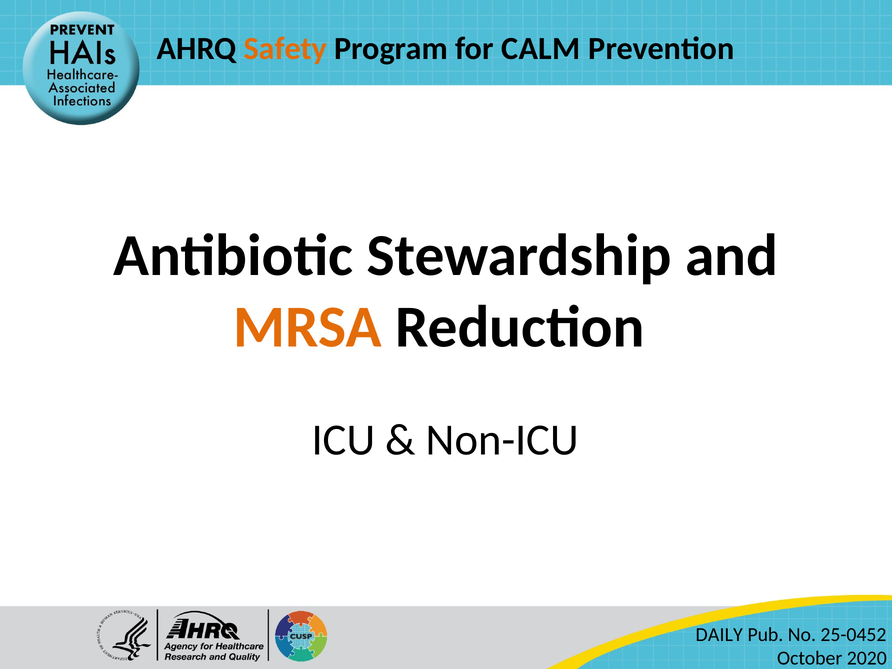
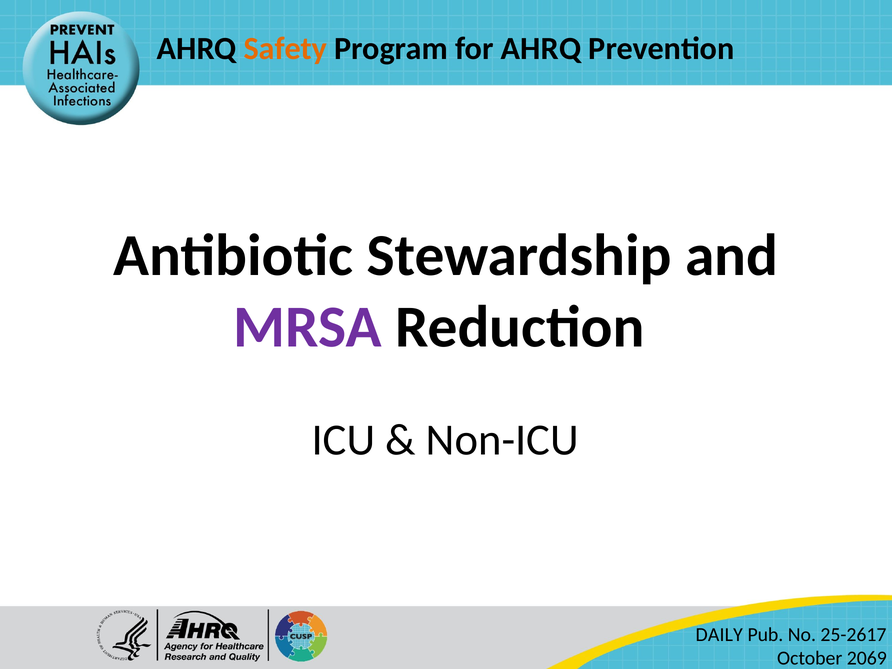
for CALM: CALM -> AHRQ (541, 49)
MRSA colour: orange -> purple (308, 327)
25-0452: 25-0452 -> 25-2617 (853, 634)
2020: 2020 -> 2069 (867, 658)
